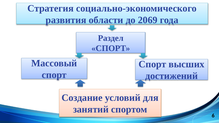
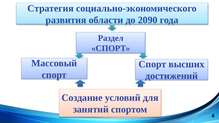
2069: 2069 -> 2090 (148, 20)
